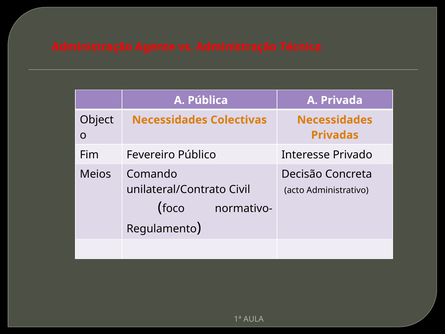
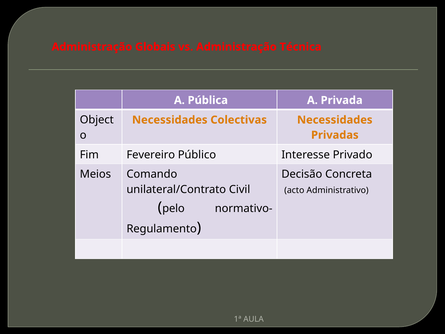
Agente: Agente -> Globais (155, 47)
foco: foco -> pelo (173, 208)
